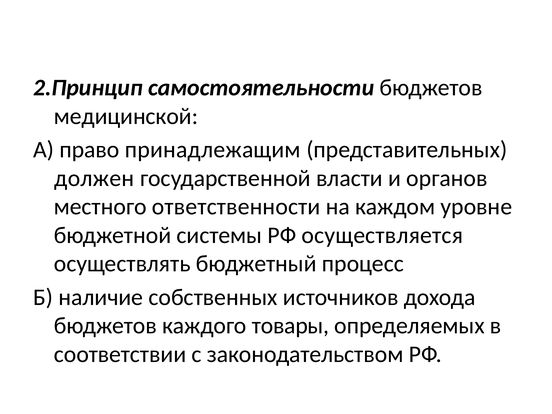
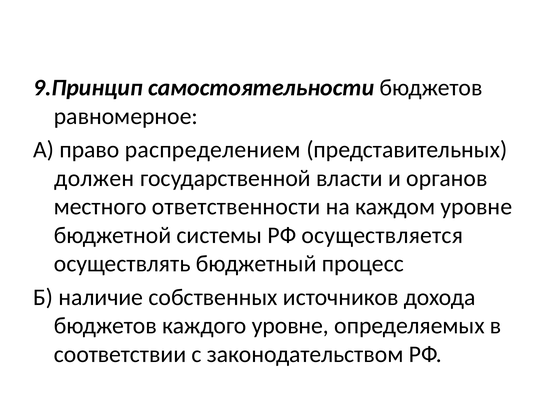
2.Принцип: 2.Принцип -> 9.Принцип (88, 88)
медицинской: медицинской -> равномерное (126, 116)
принадлежащим: принадлежащим -> распределением (213, 150)
каждого товары: товары -> уровне (290, 326)
